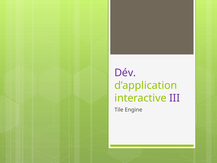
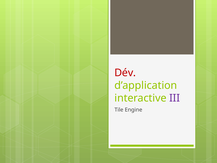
Dév colour: purple -> red (125, 73)
